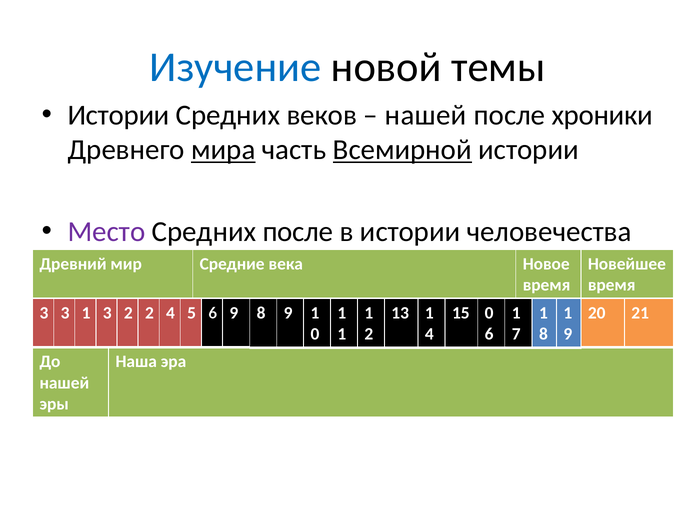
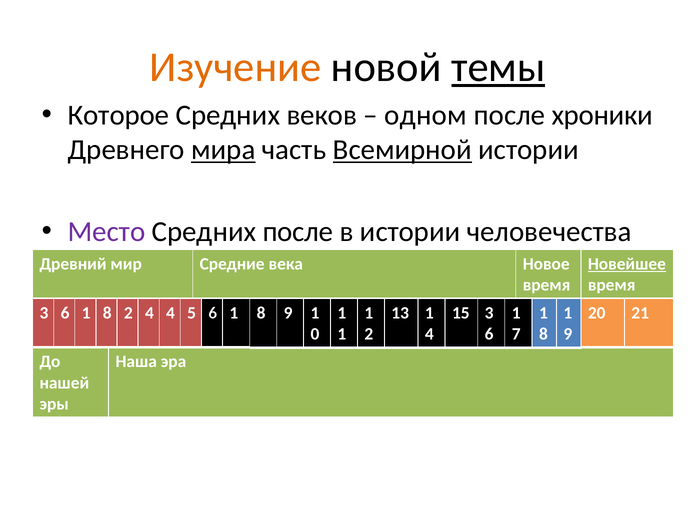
Изучение colour: blue -> orange (235, 67)
темы underline: none -> present (498, 67)
Истории: Истории -> Которое (119, 115)
нашей: нашей -> одном (426, 115)
Новейшее underline: none -> present (627, 264)
3: 3 -> 6 (65, 313)
3: 3 -> 8 (107, 313)
2 2: 2 -> 4 (149, 313)
5 6 9: 9 -> 1 (234, 313)
15 0: 0 -> 3 (489, 313)
